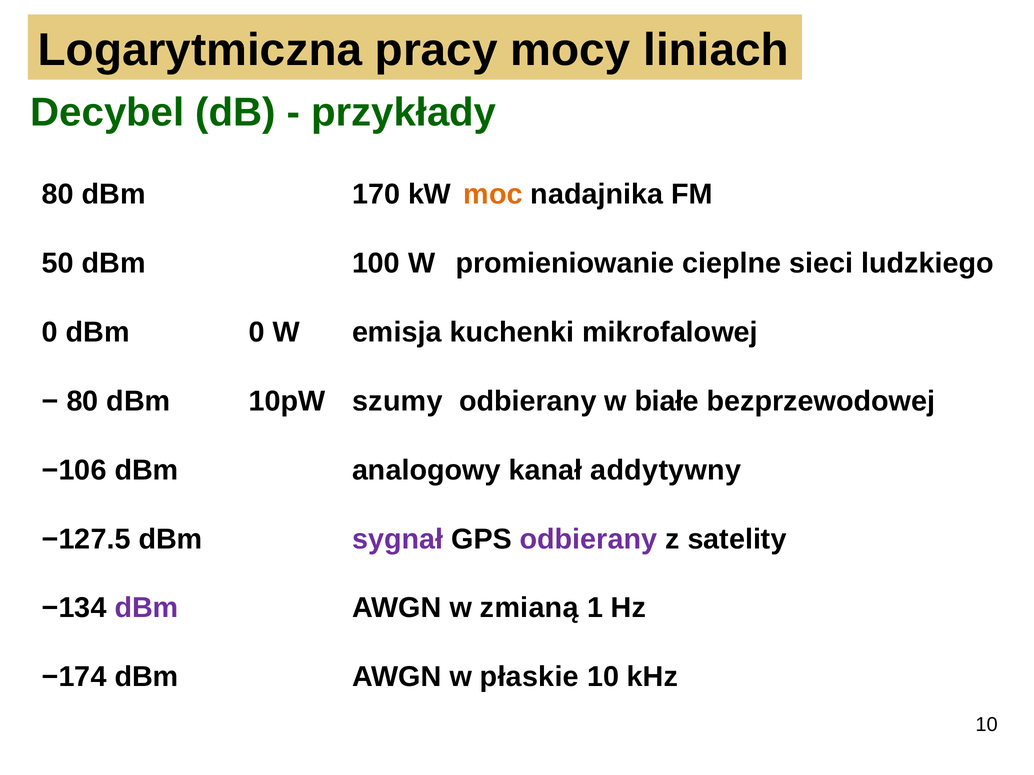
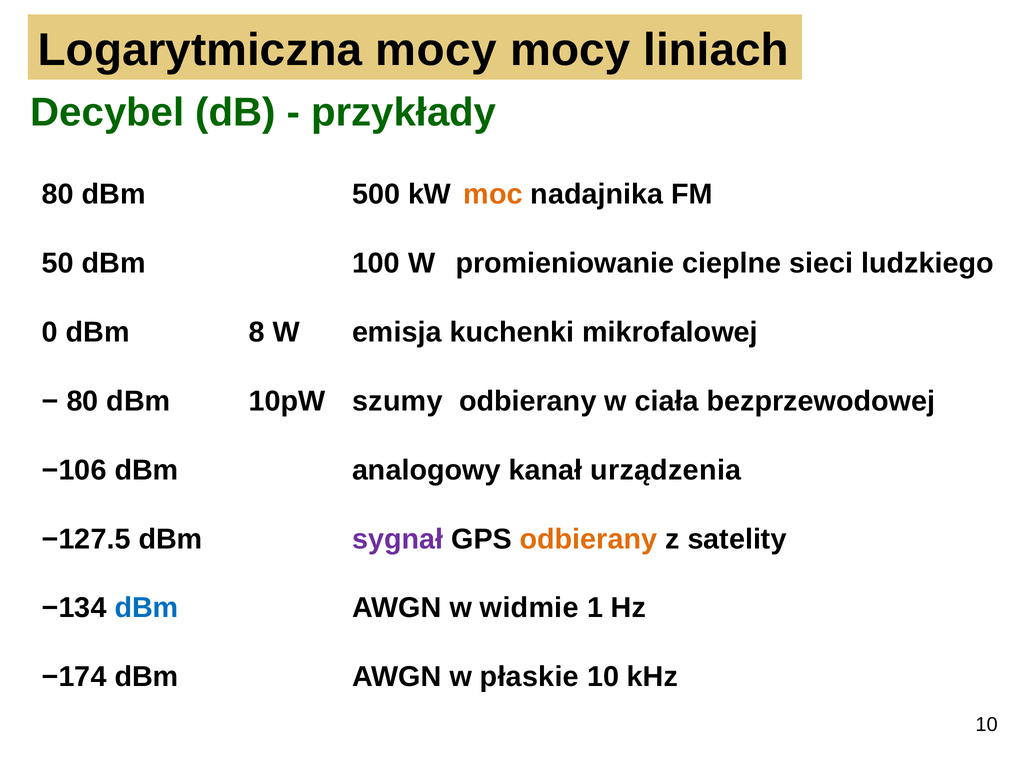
Logarytmiczna pracy: pracy -> mocy (436, 50)
170: 170 -> 500 (376, 195)
dBm 0: 0 -> 8 (257, 333)
białe: białe -> ciała (667, 402)
addytywny: addytywny -> urządzenia (666, 470)
odbierany colour: purple -> orange (588, 539)
dBm colour: purple -> blue (146, 608)
zmianą: zmianą -> widmie (529, 608)
